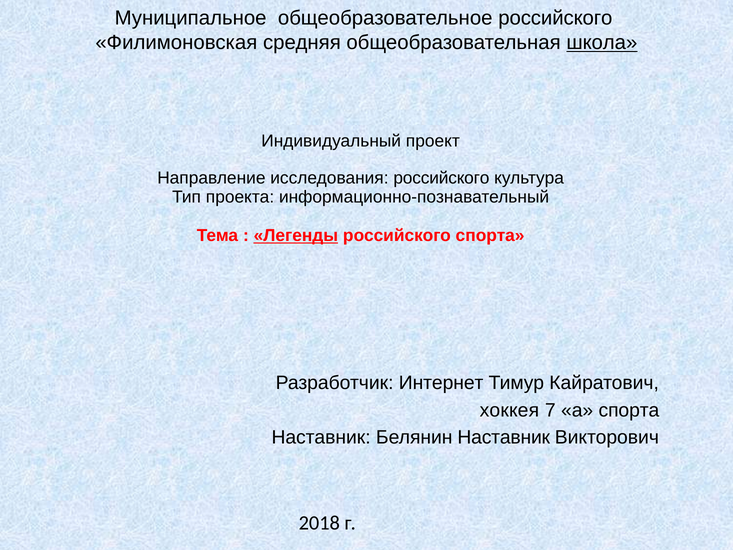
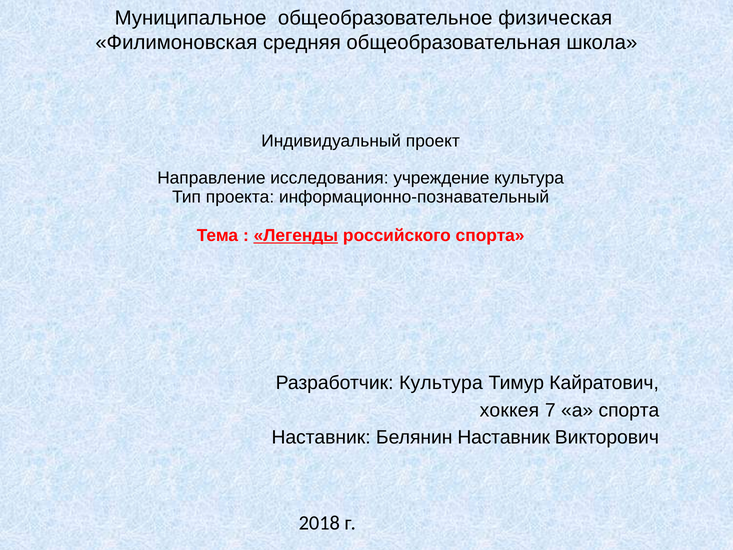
общеобразовательное российского: российского -> физическая (555, 18)
школа underline: present -> none (602, 43)
исследования российского: российского -> учреждение (441, 178)
Разработчик Интернет: Интернет -> Культура (441, 383)
